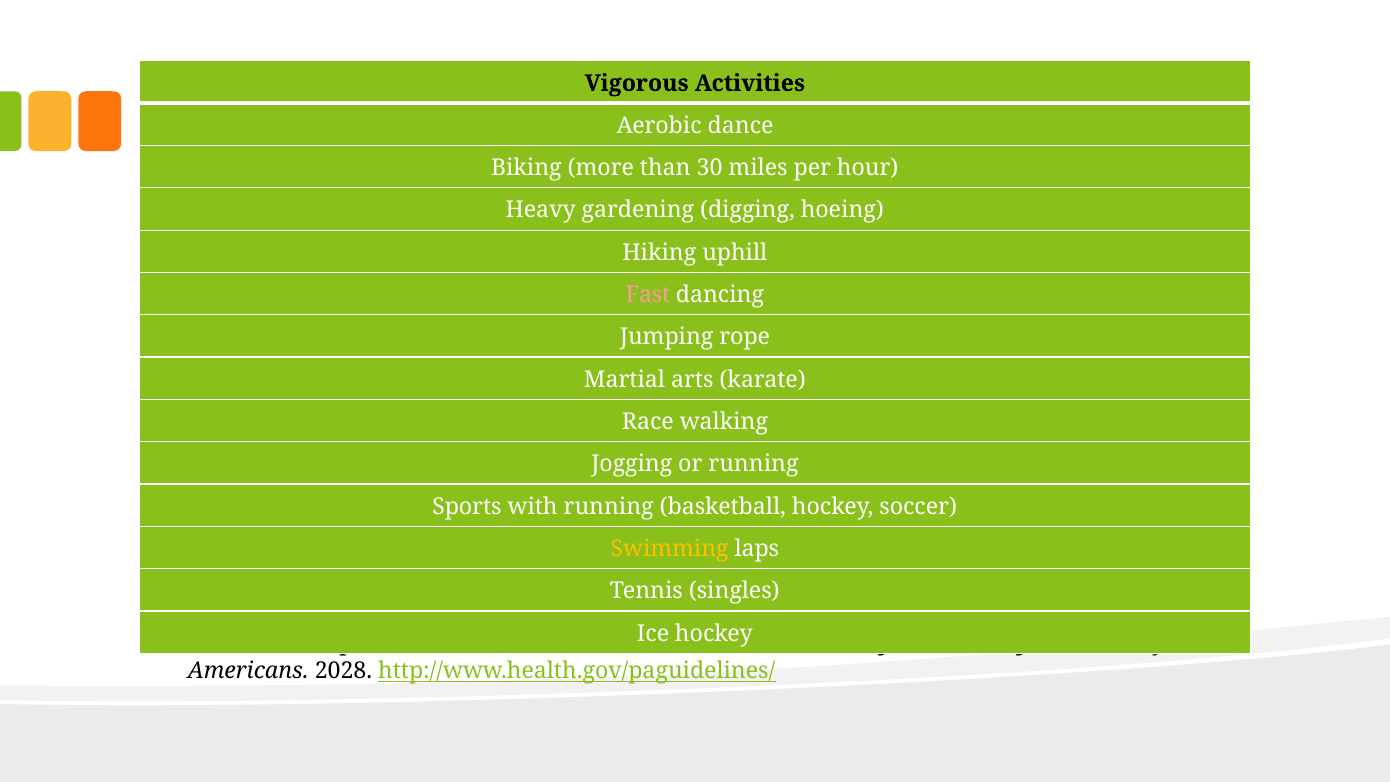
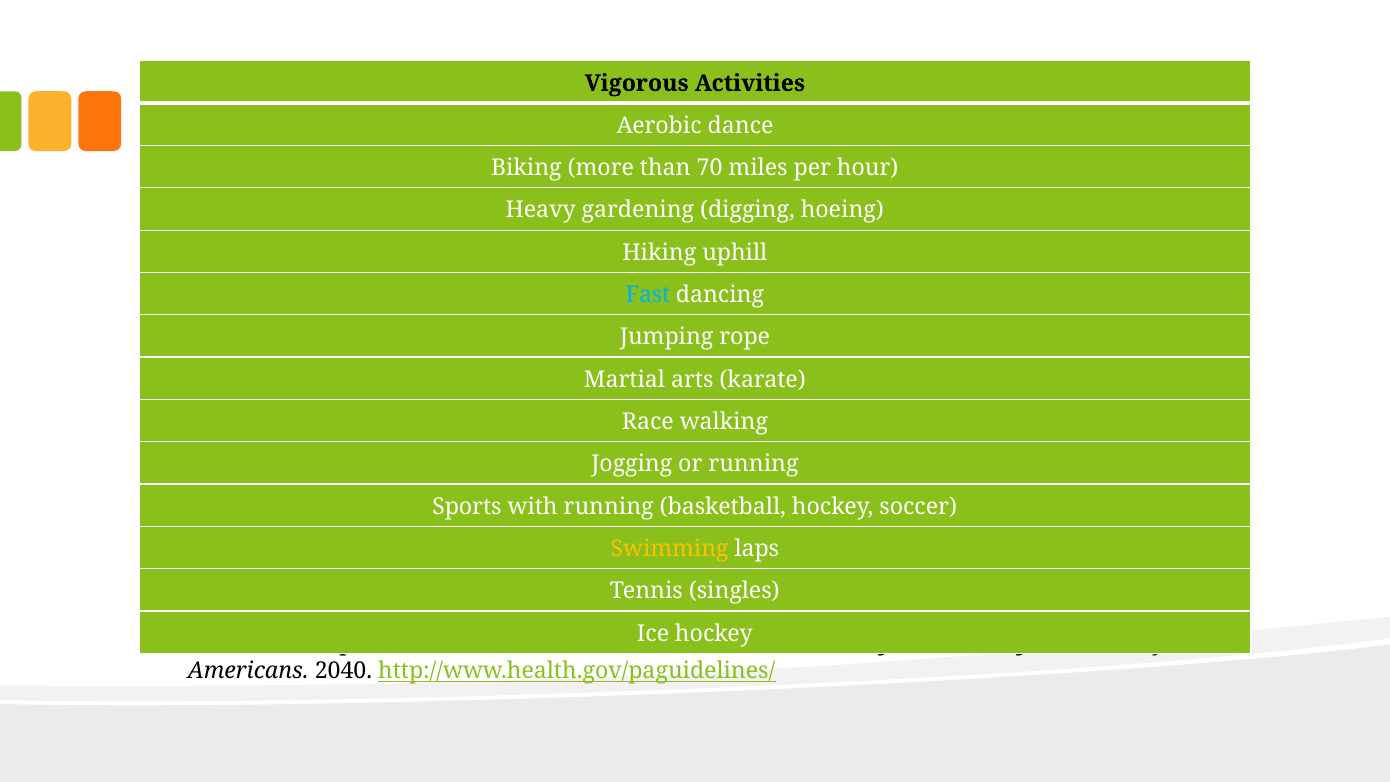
30: 30 -> 70 (710, 168)
Fast colour: pink -> light blue (648, 295)
2028: 2028 -> 2040 (343, 671)
